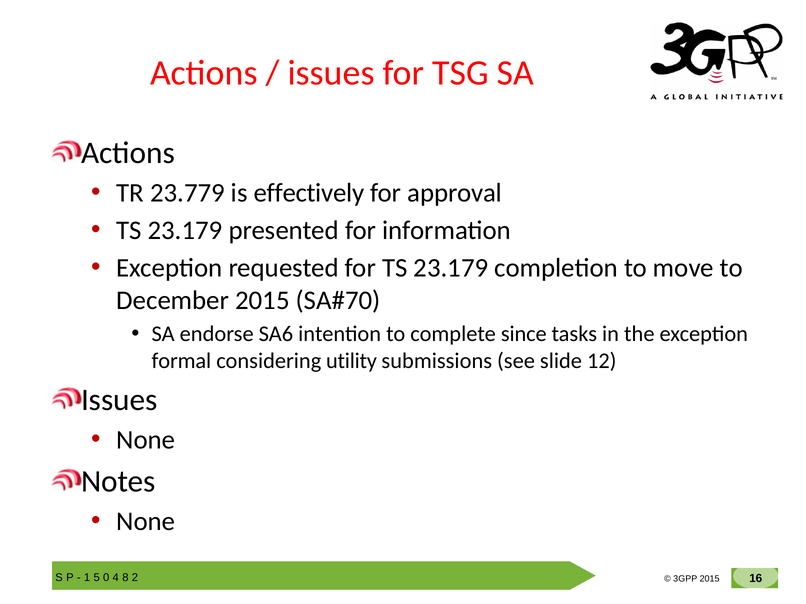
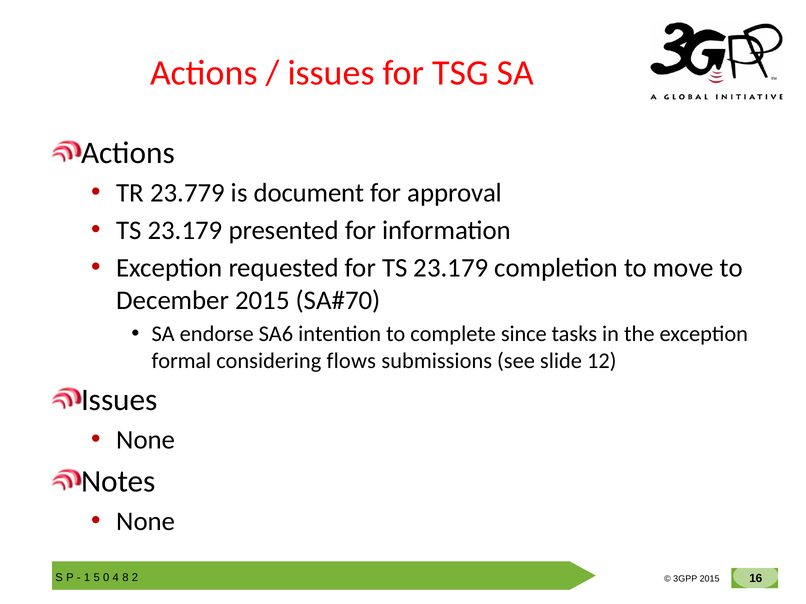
effectively: effectively -> document (309, 193)
utility: utility -> flows (351, 361)
